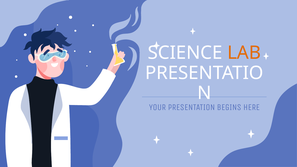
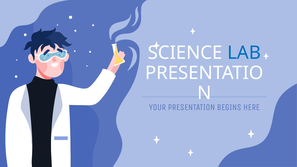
LAB colour: orange -> blue (244, 53)
